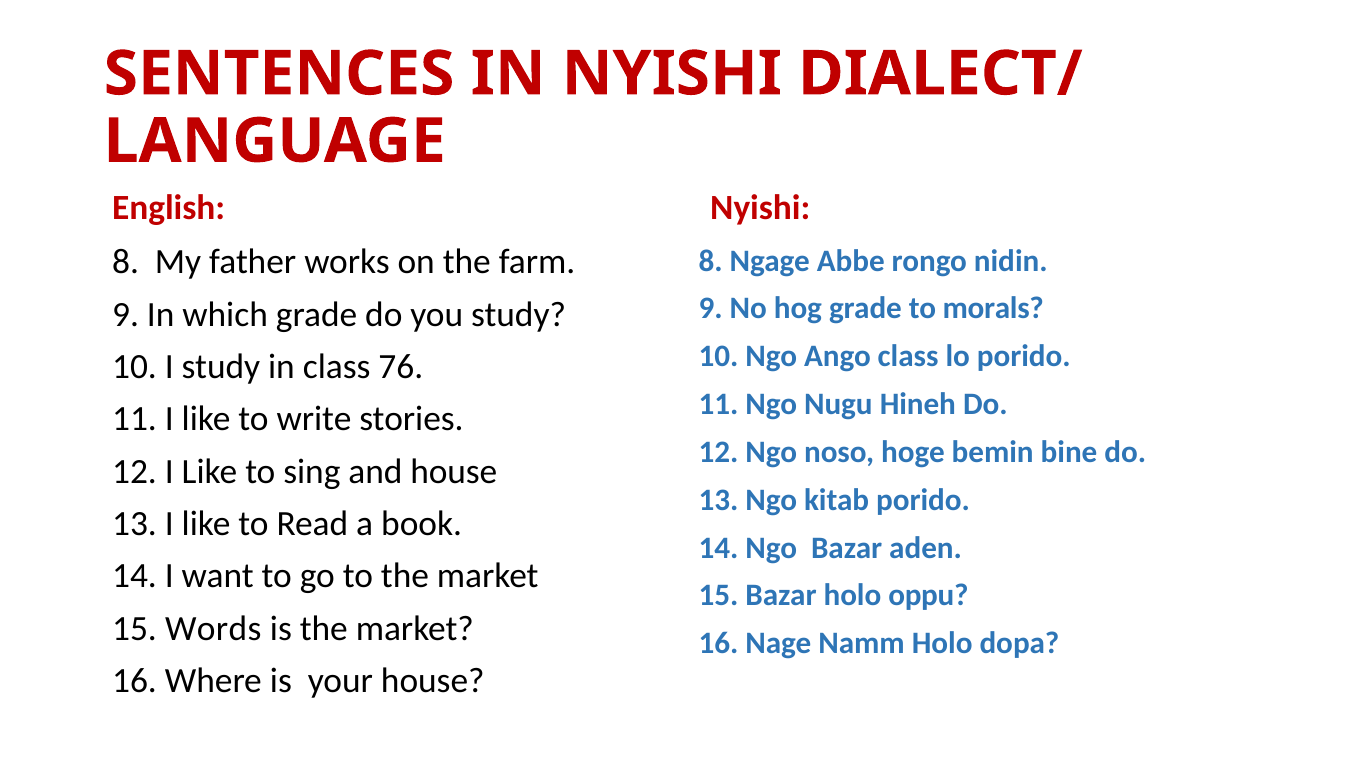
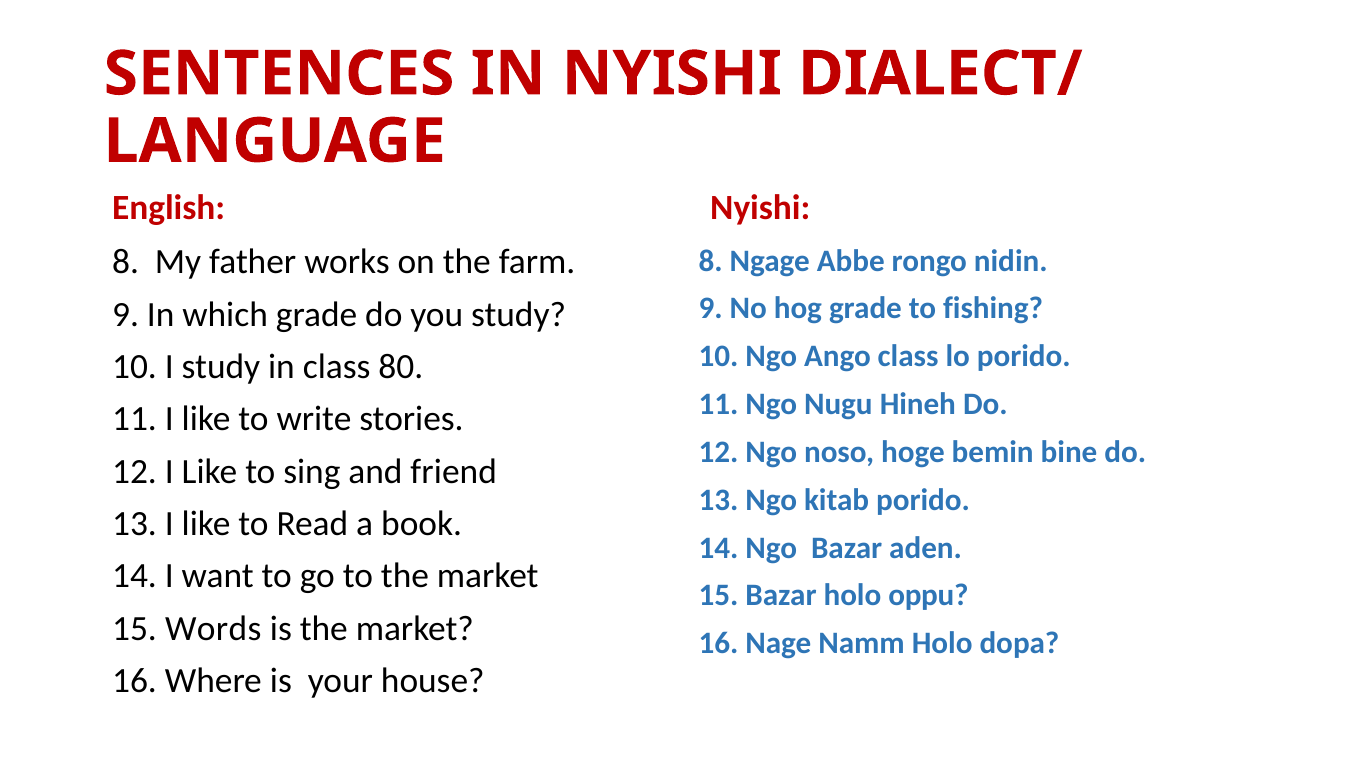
morals: morals -> fishing (993, 309)
76: 76 -> 80 (401, 367)
and house: house -> friend (454, 471)
